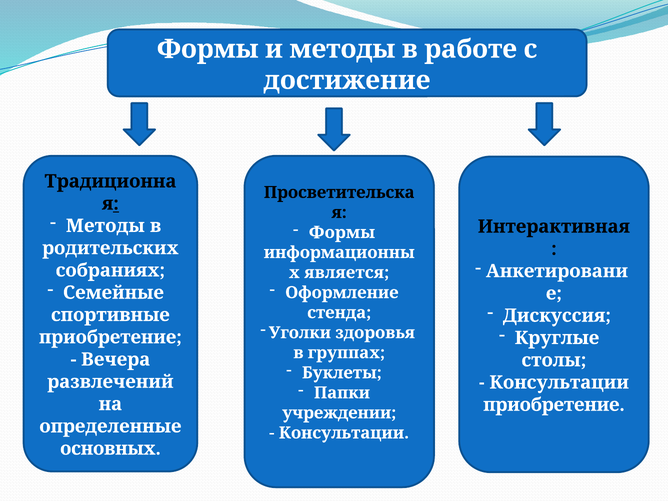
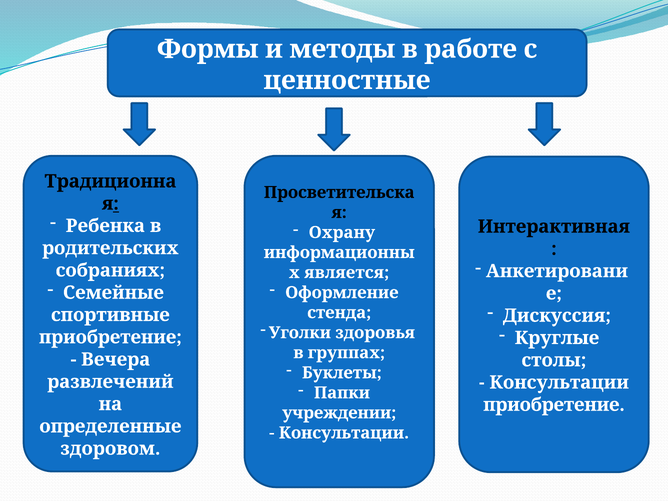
достижение: достижение -> ценностные (347, 80)
Методы: Методы -> Ребенка (105, 226)
Формы: Формы -> Охрану (342, 232)
основных: основных -> здоровом (110, 449)
